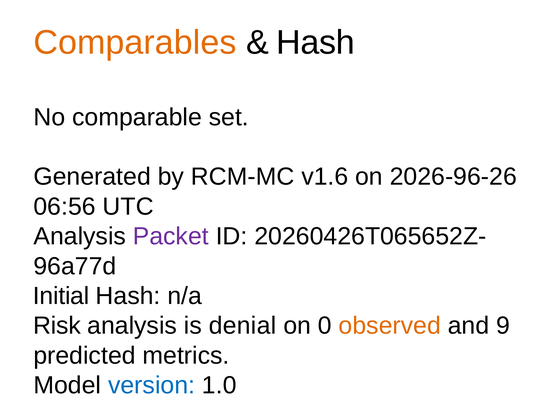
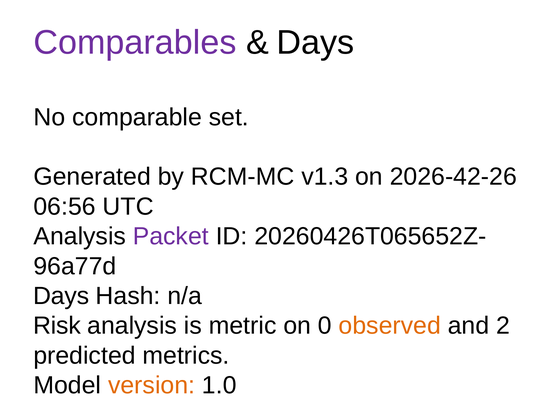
Comparables colour: orange -> purple (135, 42)
Hash: Hash -> Days (315, 42)
v1.6: v1.6 -> v1.3 (325, 177)
2026-96-26: 2026-96-26 -> 2026-42-26 (453, 177)
Initial: Initial -> Days (61, 296)
denial: denial -> metric (243, 326)
9: 9 -> 2 (503, 326)
version colour: blue -> orange (152, 386)
